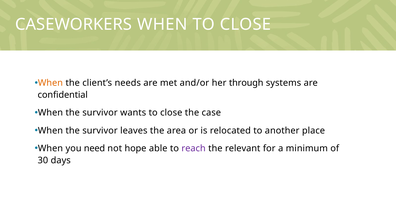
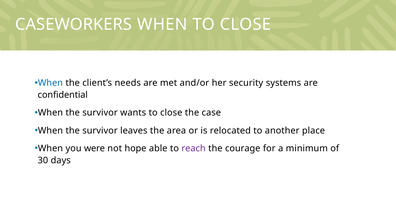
When colour: orange -> blue (50, 83)
through: through -> security (246, 83)
need: need -> were (95, 148)
relevant: relevant -> courage (243, 148)
